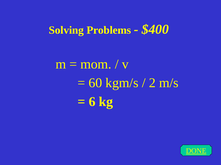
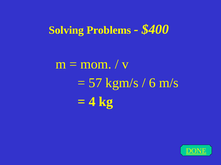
60: 60 -> 57 (95, 83)
2: 2 -> 6 (152, 83)
6: 6 -> 4 (92, 102)
